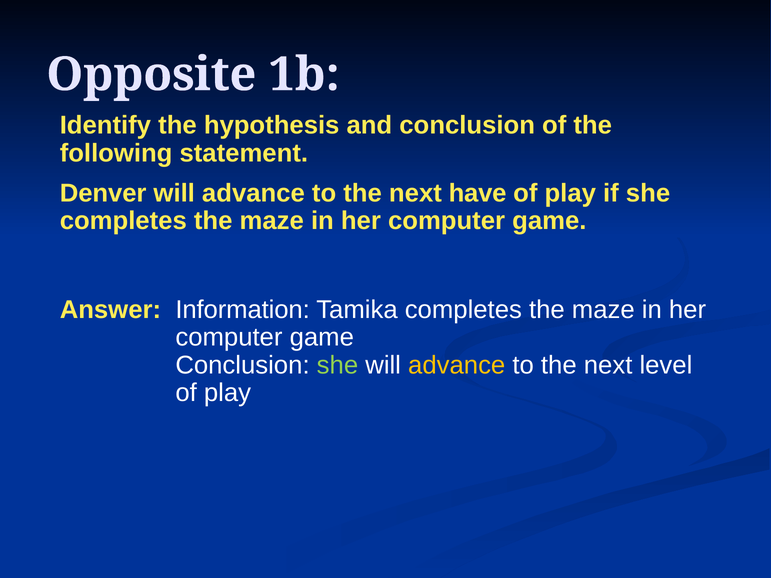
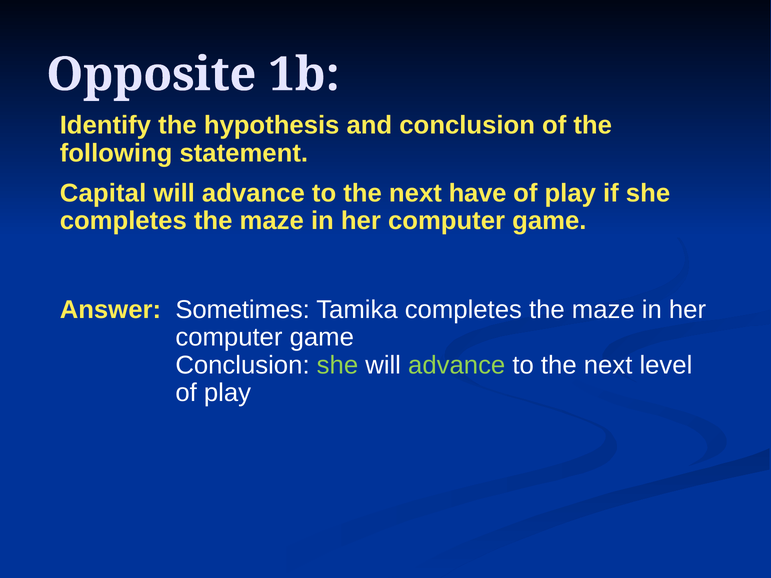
Denver: Denver -> Capital (103, 193)
Information: Information -> Sometimes (243, 310)
advance colour: yellow -> light green (457, 365)
